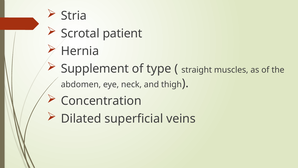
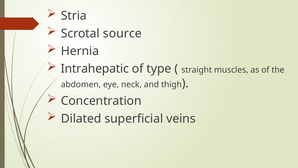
patient: patient -> source (122, 33)
Supplement: Supplement -> Intrahepatic (95, 69)
